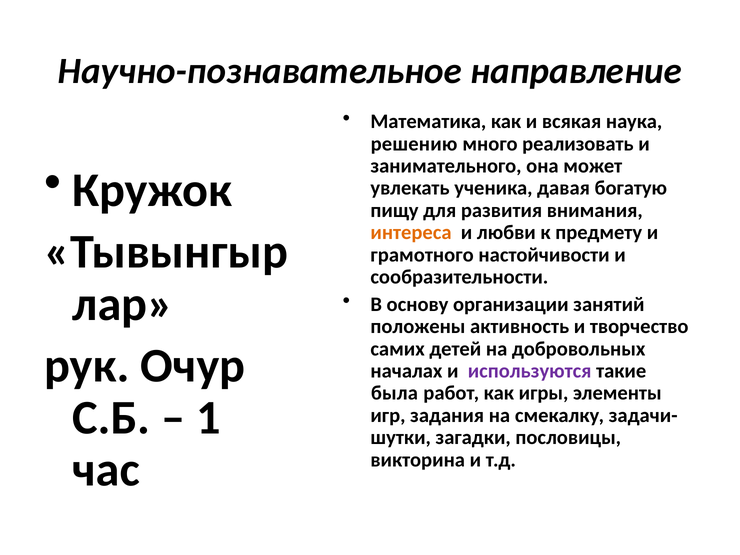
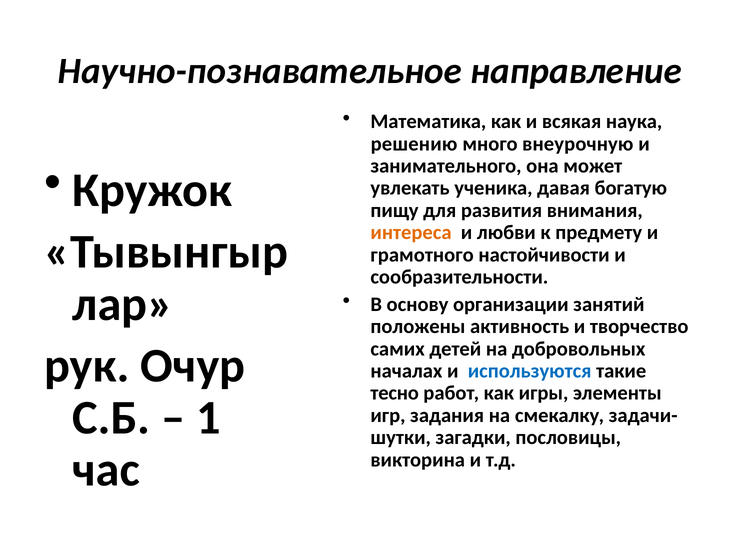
реализовать: реализовать -> внеурочную (578, 144)
используются colour: purple -> blue (530, 371)
была: была -> тесно (395, 393)
